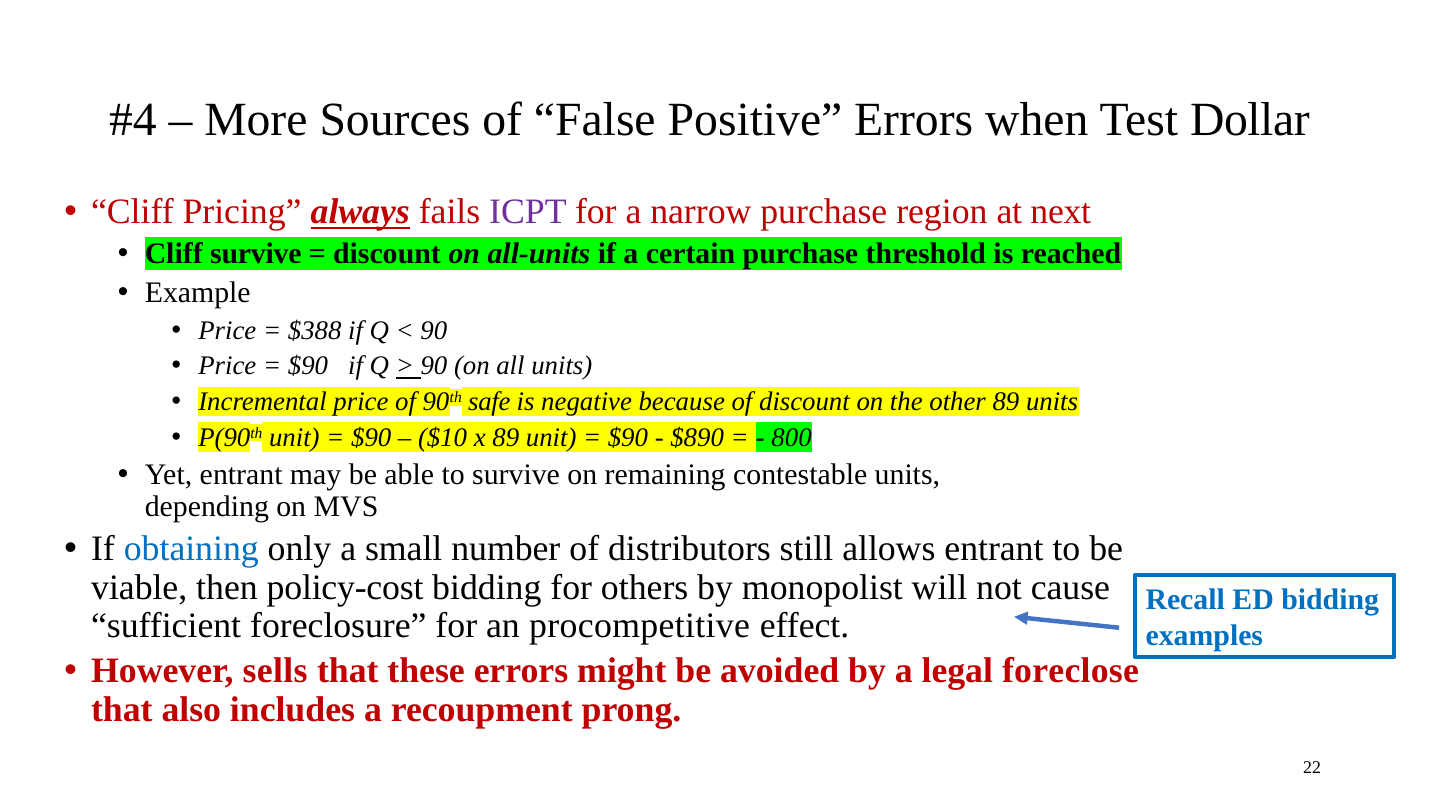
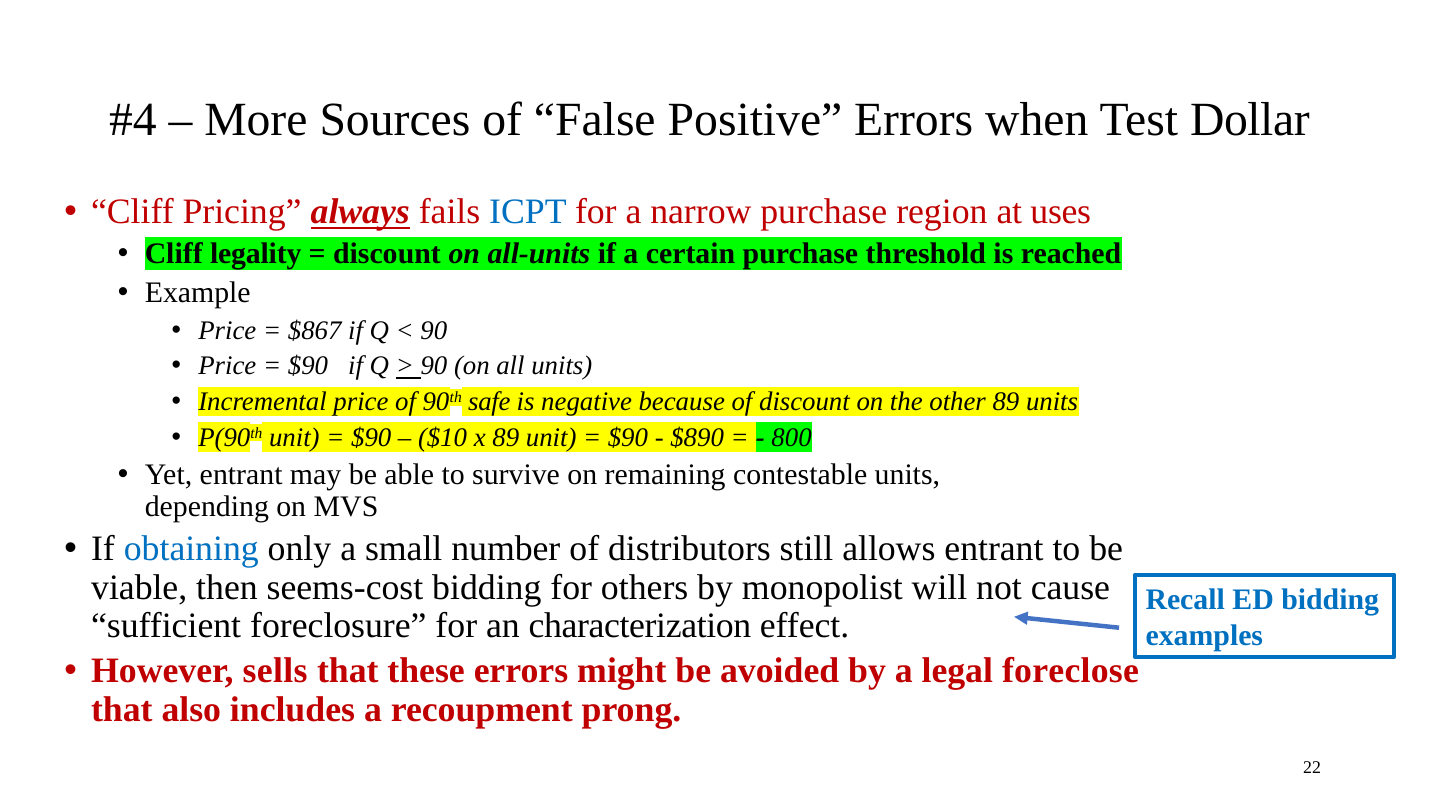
ICPT colour: purple -> blue (528, 212)
next: next -> uses (1061, 212)
Cliff survive: survive -> legality (256, 254)
$388: $388 -> $867 (315, 330)
policy-cost: policy-cost -> seems-cost (345, 588)
procompetitive: procompetitive -> characterization (640, 626)
